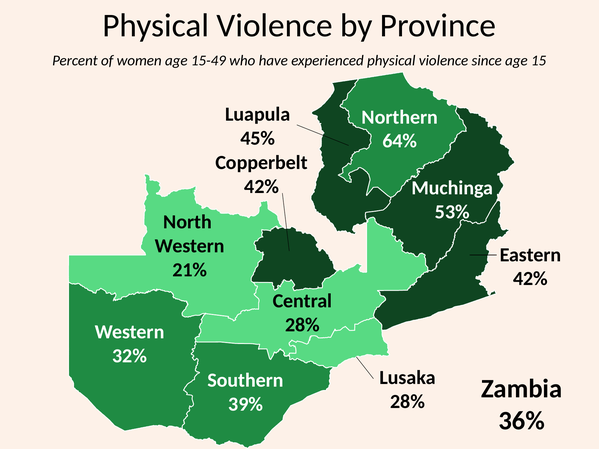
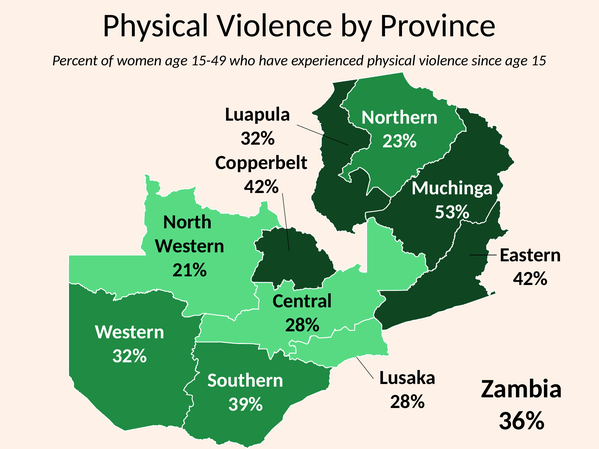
45%: 45% -> 32% (258, 138)
64%: 64% -> 23% (400, 141)
